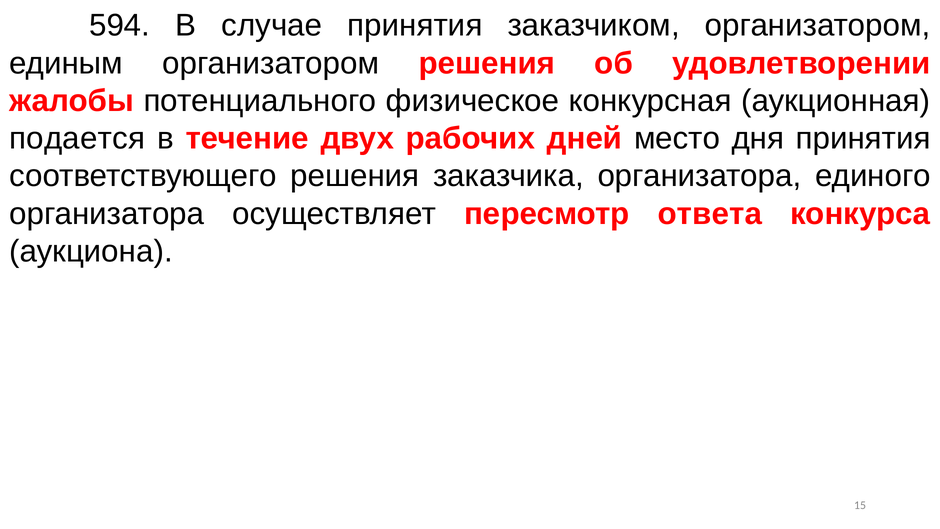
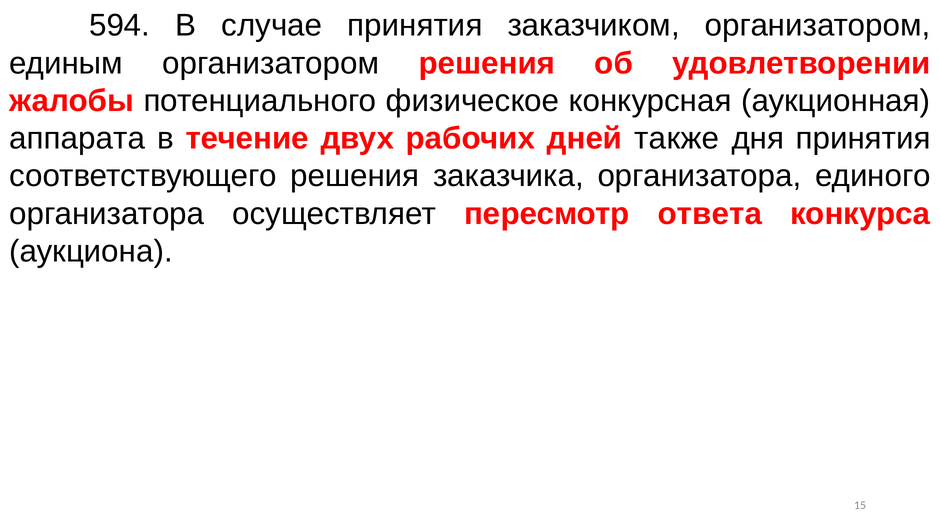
подается: подается -> аппарата (77, 138)
место: место -> также (677, 138)
